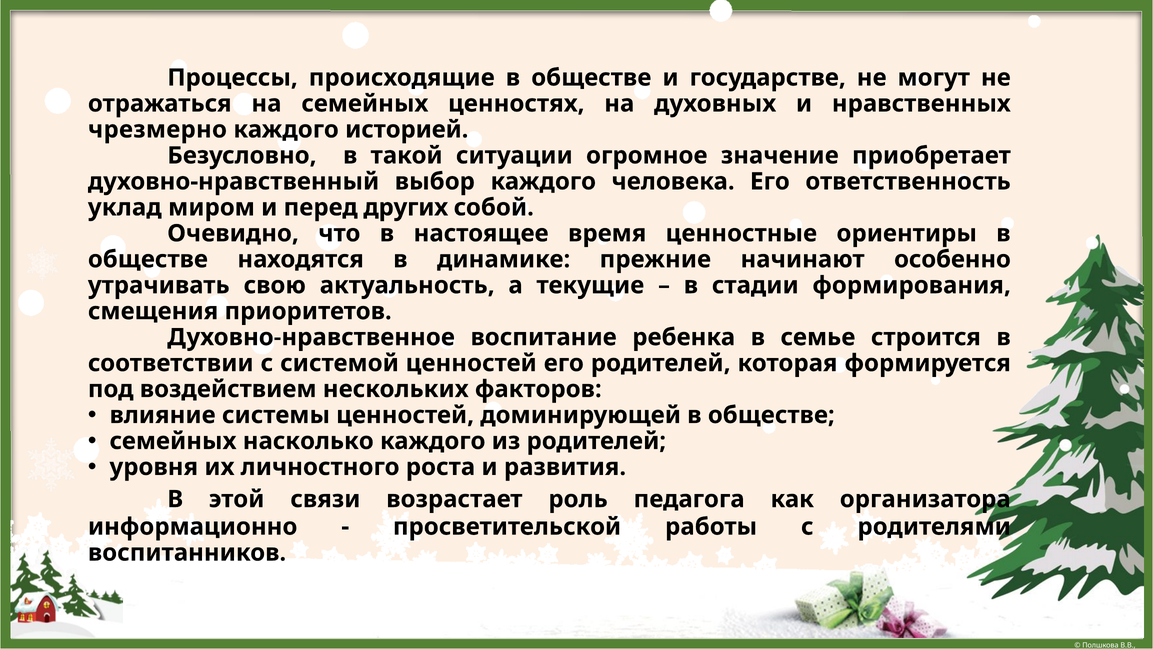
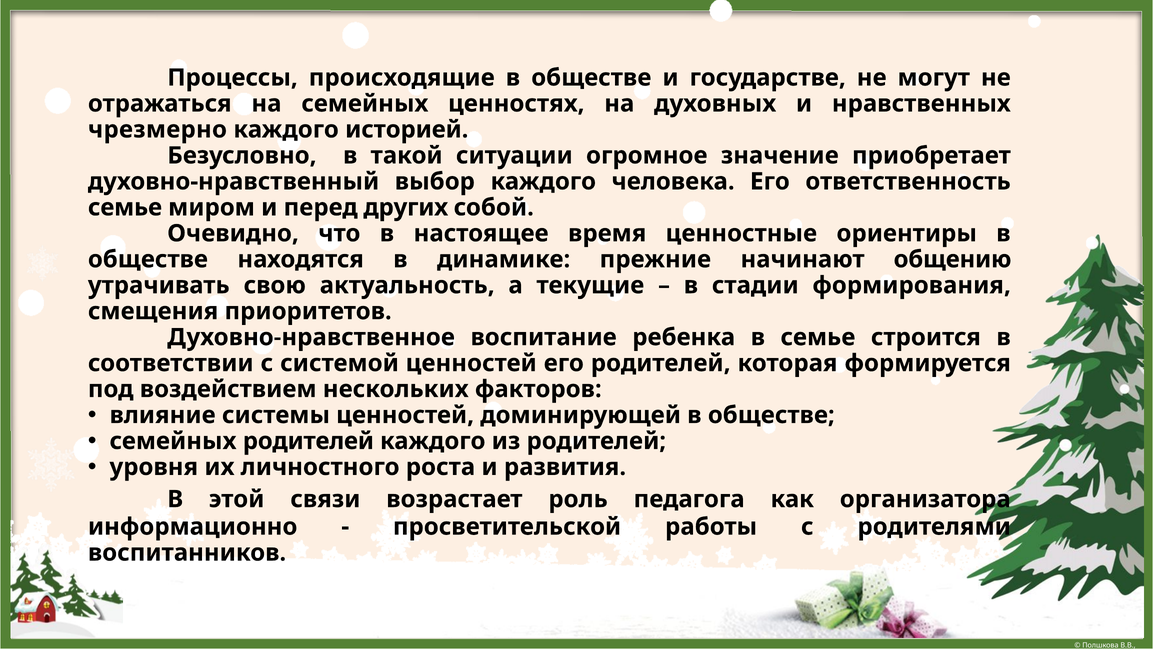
уклад: уклад -> семье (125, 207)
особенно: особенно -> общению (953, 259)
семейных насколько: насколько -> родителей (308, 441)
